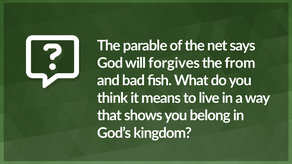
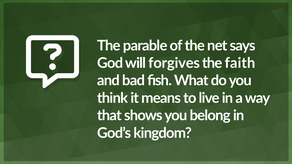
from: from -> faith (240, 63)
